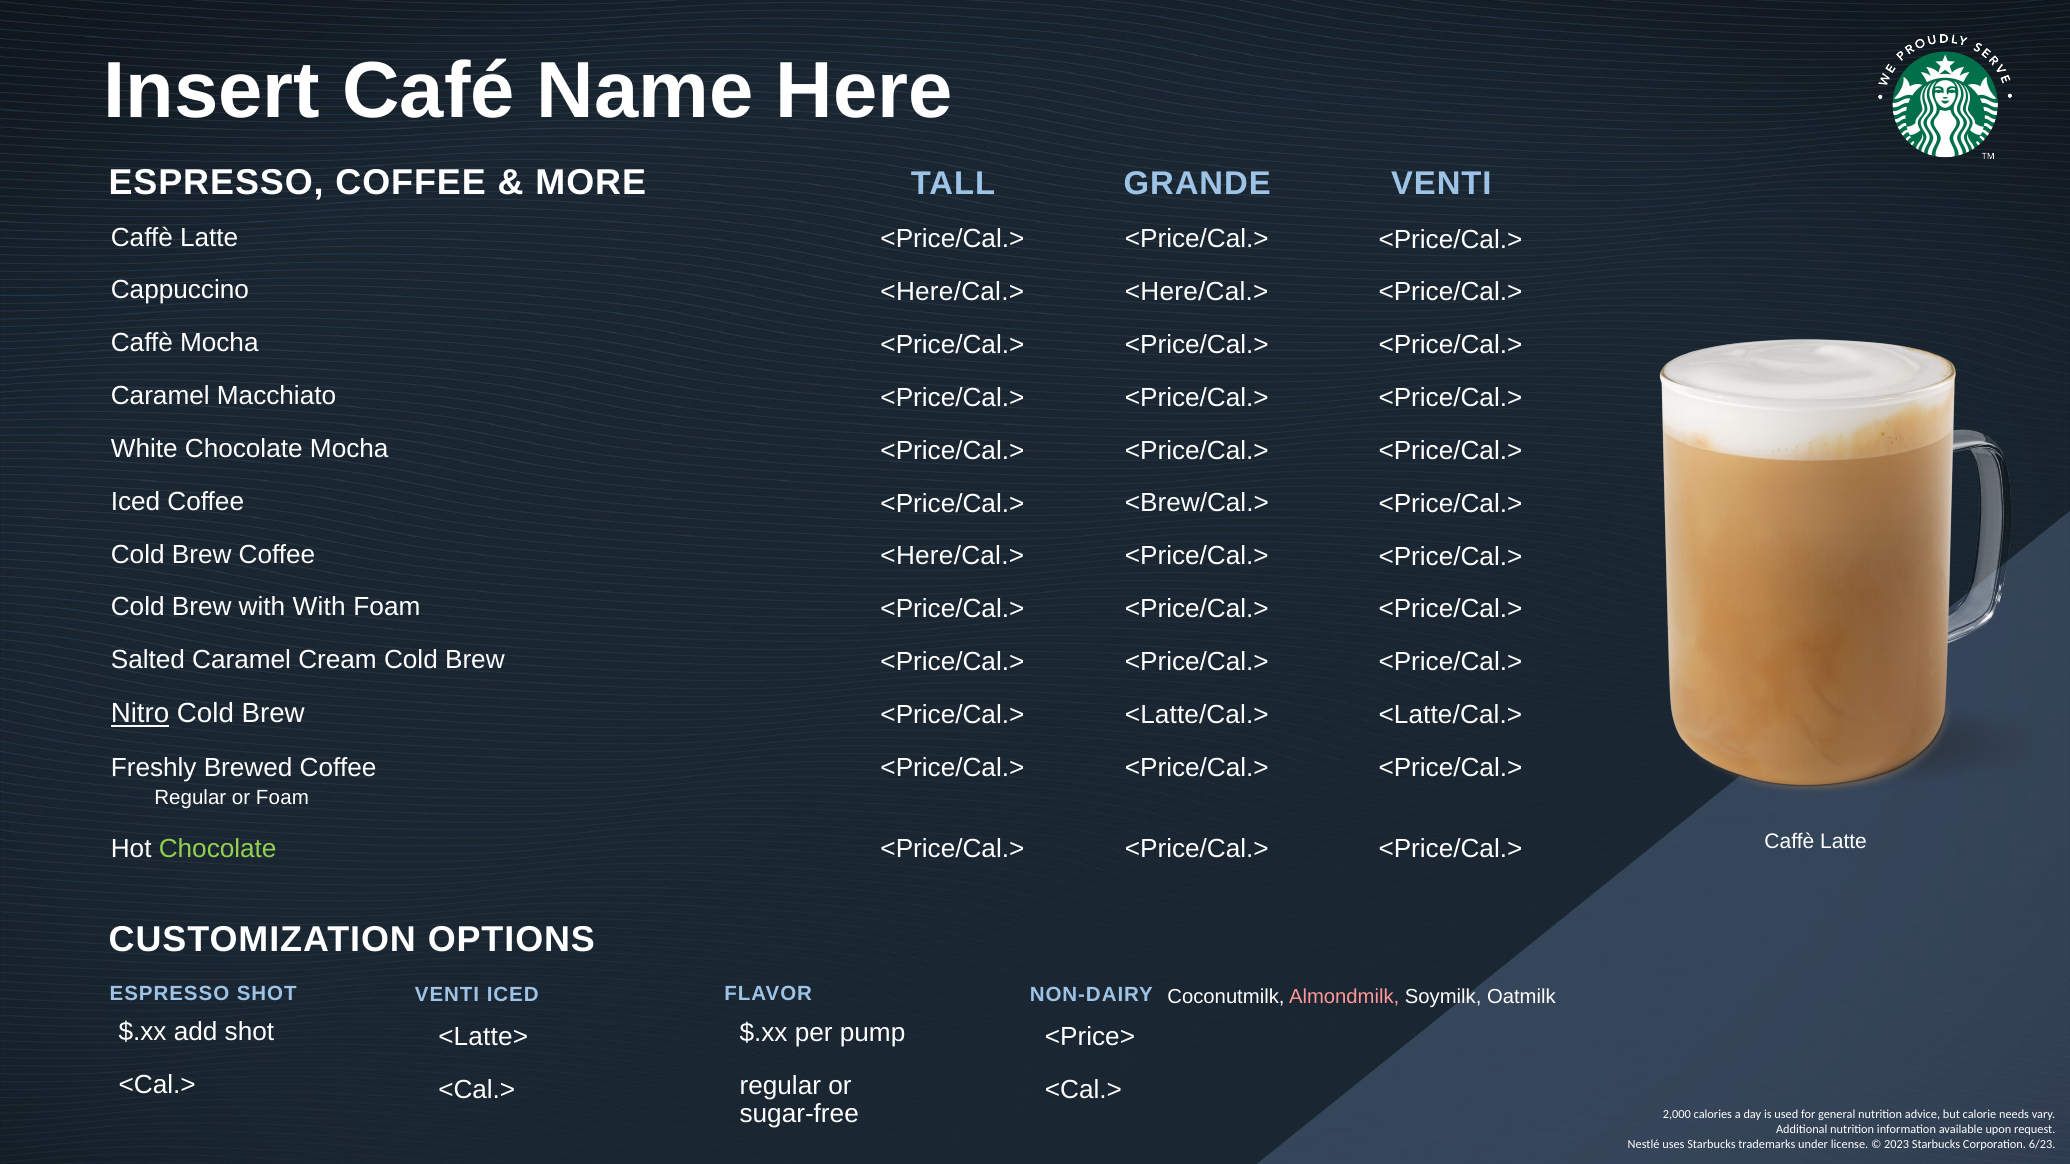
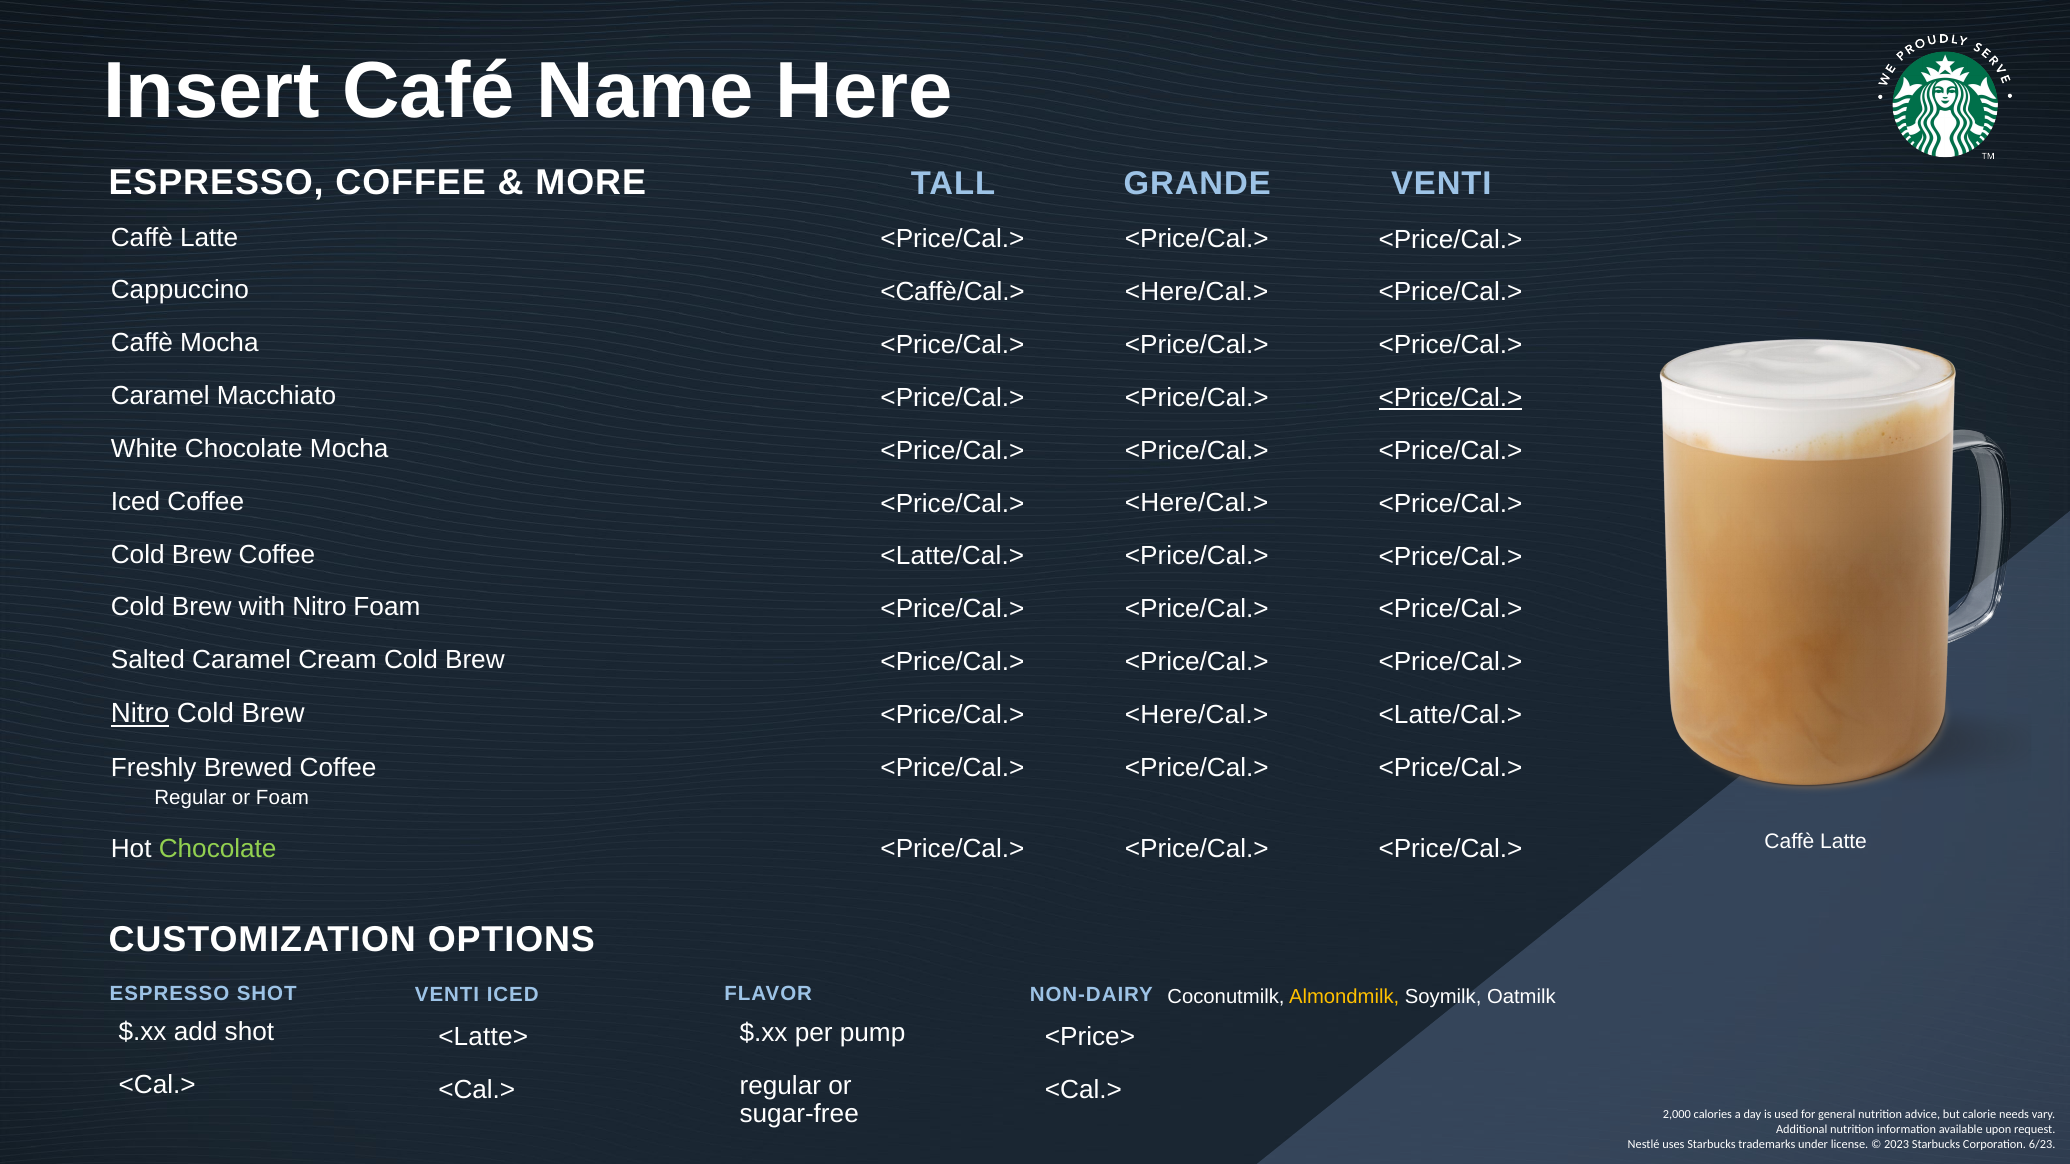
<Here/Cal.>: <Here/Cal.> -> <Caffè/Cal.> (953, 292)
<Price/Cal.> underline: none -> present (1450, 398)
<Brew/Cal.>: <Brew/Cal.> -> <Here/Cal.> (1197, 503)
<Here/Cal.>: <Here/Cal.> -> <Latte/Cal.> (952, 556)
with With: With -> Nitro (319, 607)
<Latte/Cal.>: <Latte/Cal.> -> <Here/Cal.> (1197, 715)
Almondmilk colour: pink -> yellow (1344, 997)
